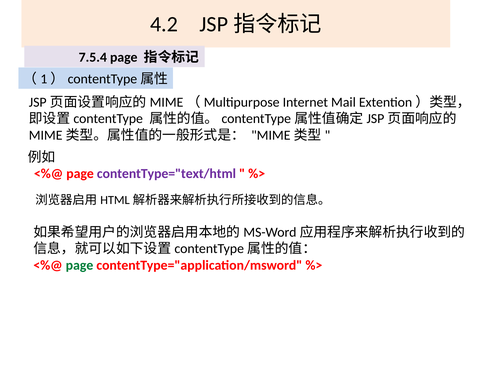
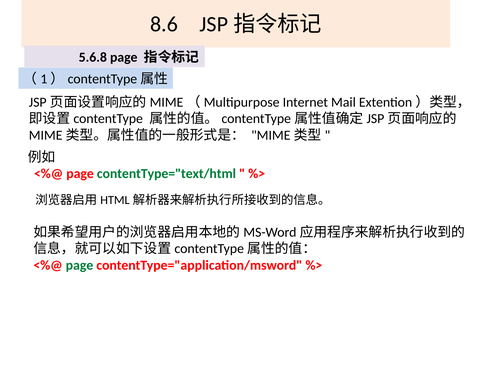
4.2: 4.2 -> 8.6 (164, 24)
7.5.4: 7.5.4 -> 5.6.8 (93, 57)
contentType="text/html colour: purple -> green (166, 174)
